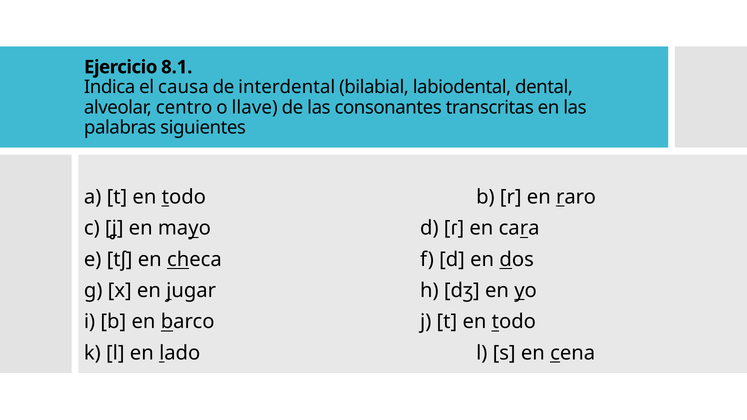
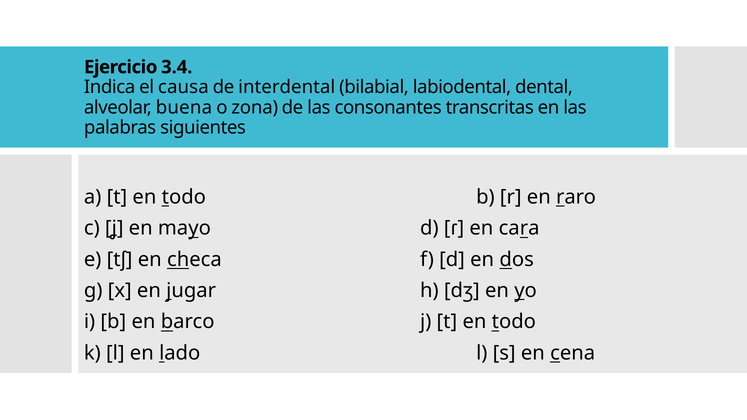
8.1: 8.1 -> 3.4 (177, 67)
centro: centro -> buena (184, 107)
llave: llave -> zona (255, 107)
